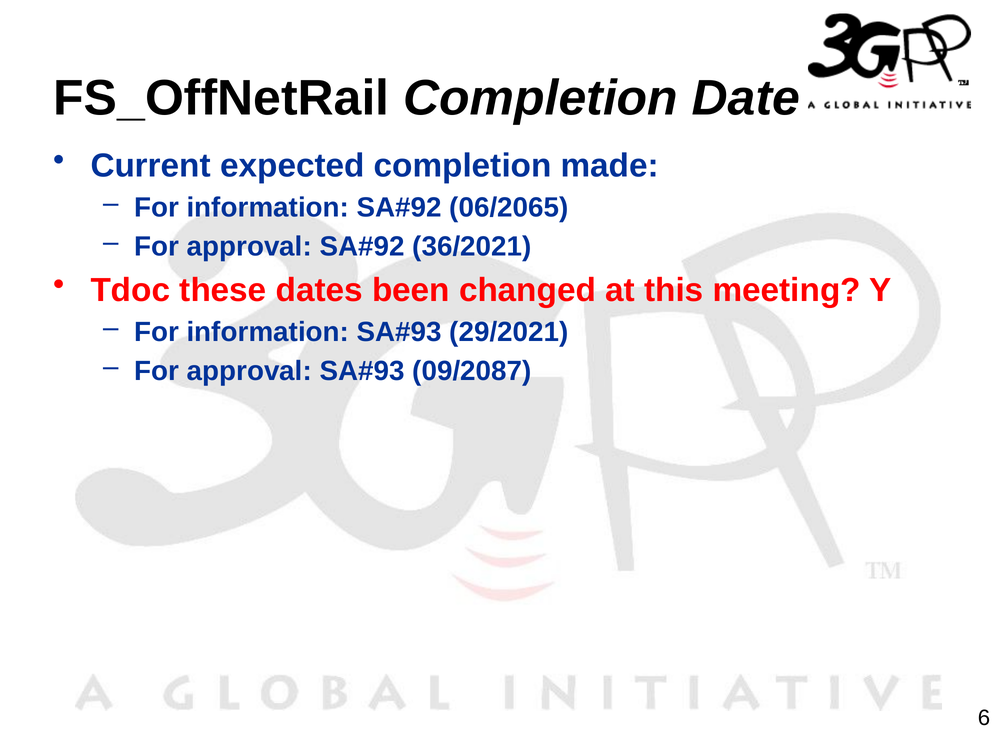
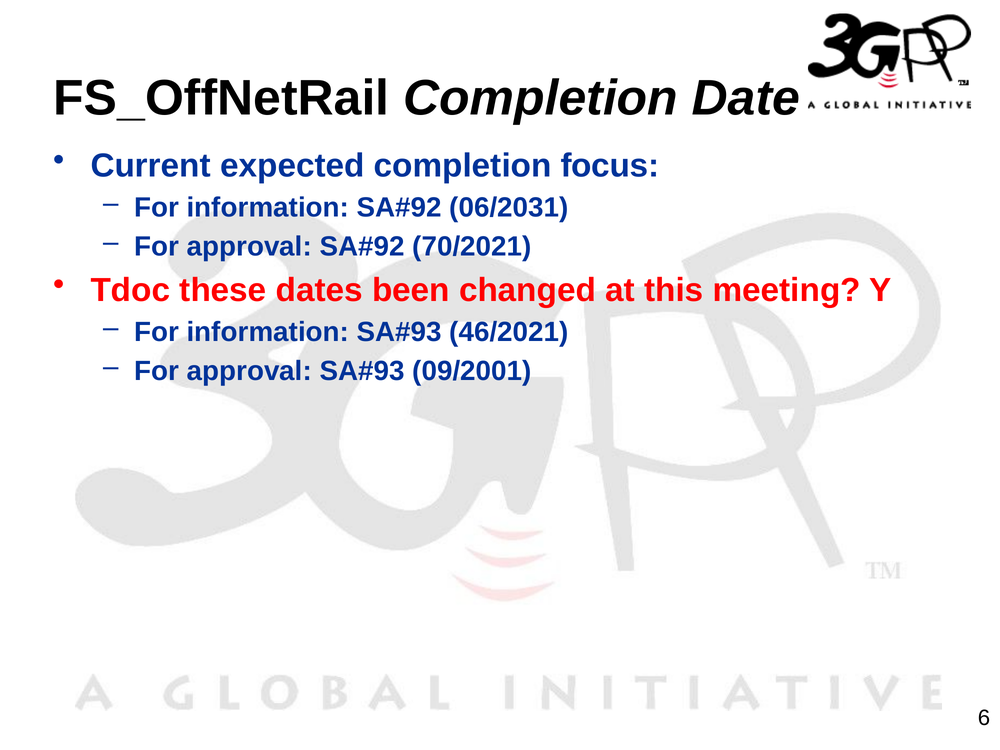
made: made -> focus (610, 166)
06/2065: 06/2065 -> 06/2031 (509, 208)
36/2021: 36/2021 -> 70/2021 (472, 247)
29/2021: 29/2021 -> 46/2021 (509, 332)
09/2087: 09/2087 -> 09/2001 (472, 371)
